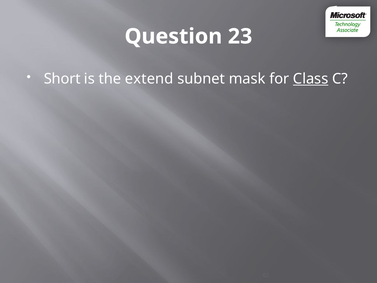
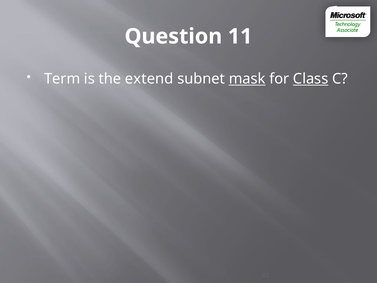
23: 23 -> 11 (240, 36)
Short: Short -> Term (62, 79)
mask underline: none -> present (247, 79)
